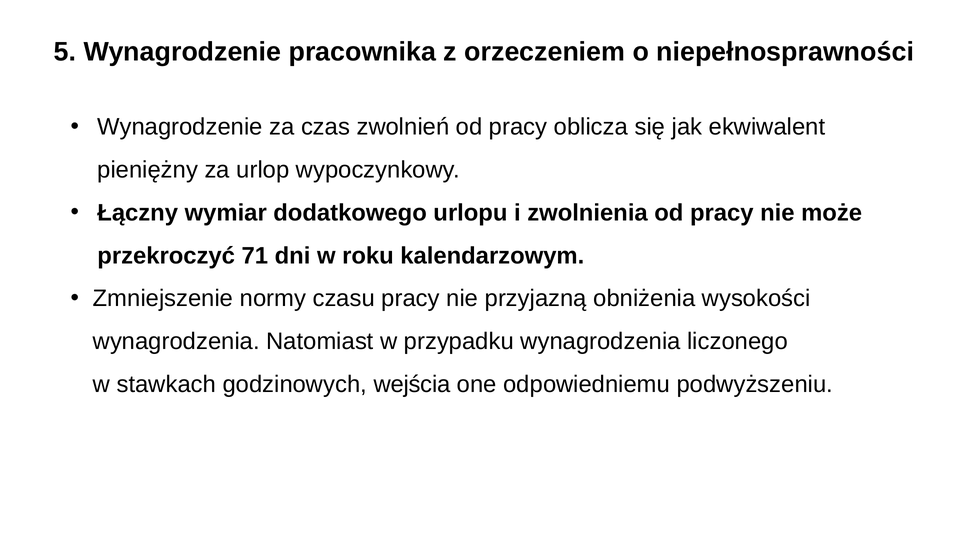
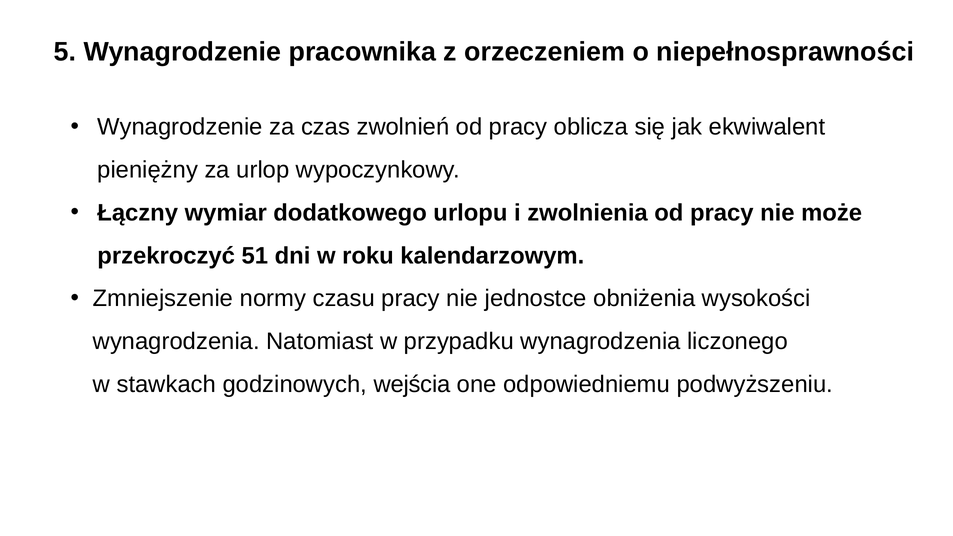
71: 71 -> 51 (255, 256)
przyjazną: przyjazną -> jednostce (536, 299)
